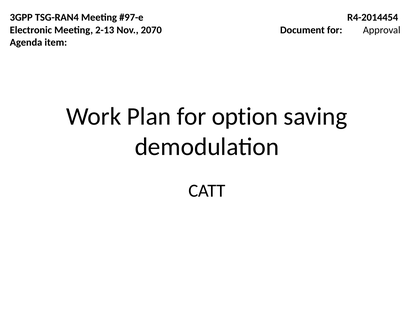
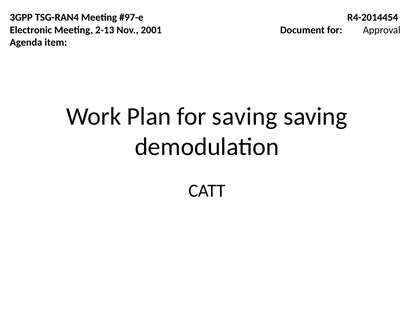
2070: 2070 -> 2001 (151, 30)
for option: option -> saving (245, 116)
